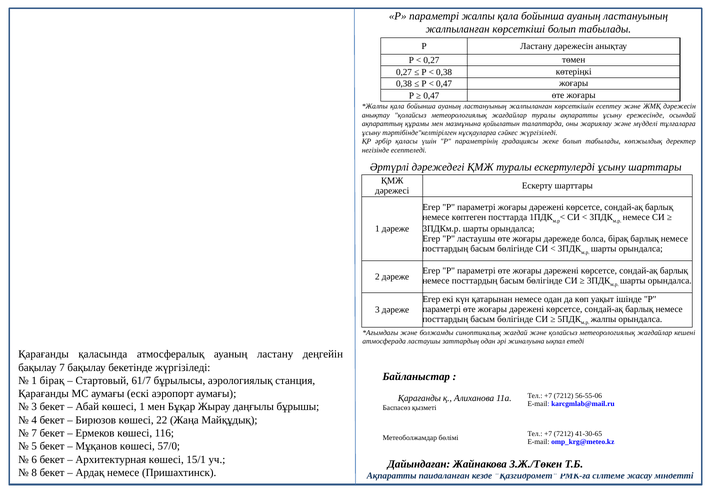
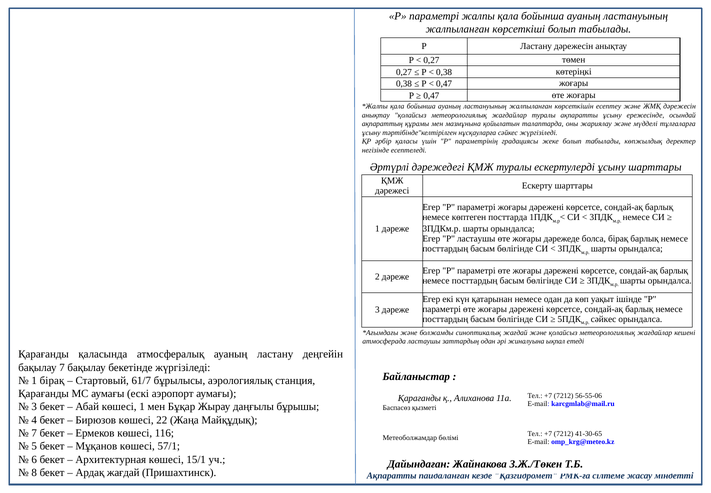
жалпы: жалпы -> сәйкес (604, 319)
57/0: 57/0 -> 57/1 (169, 446)
Ардақ немесе: немесе -> жағдай (123, 472)
